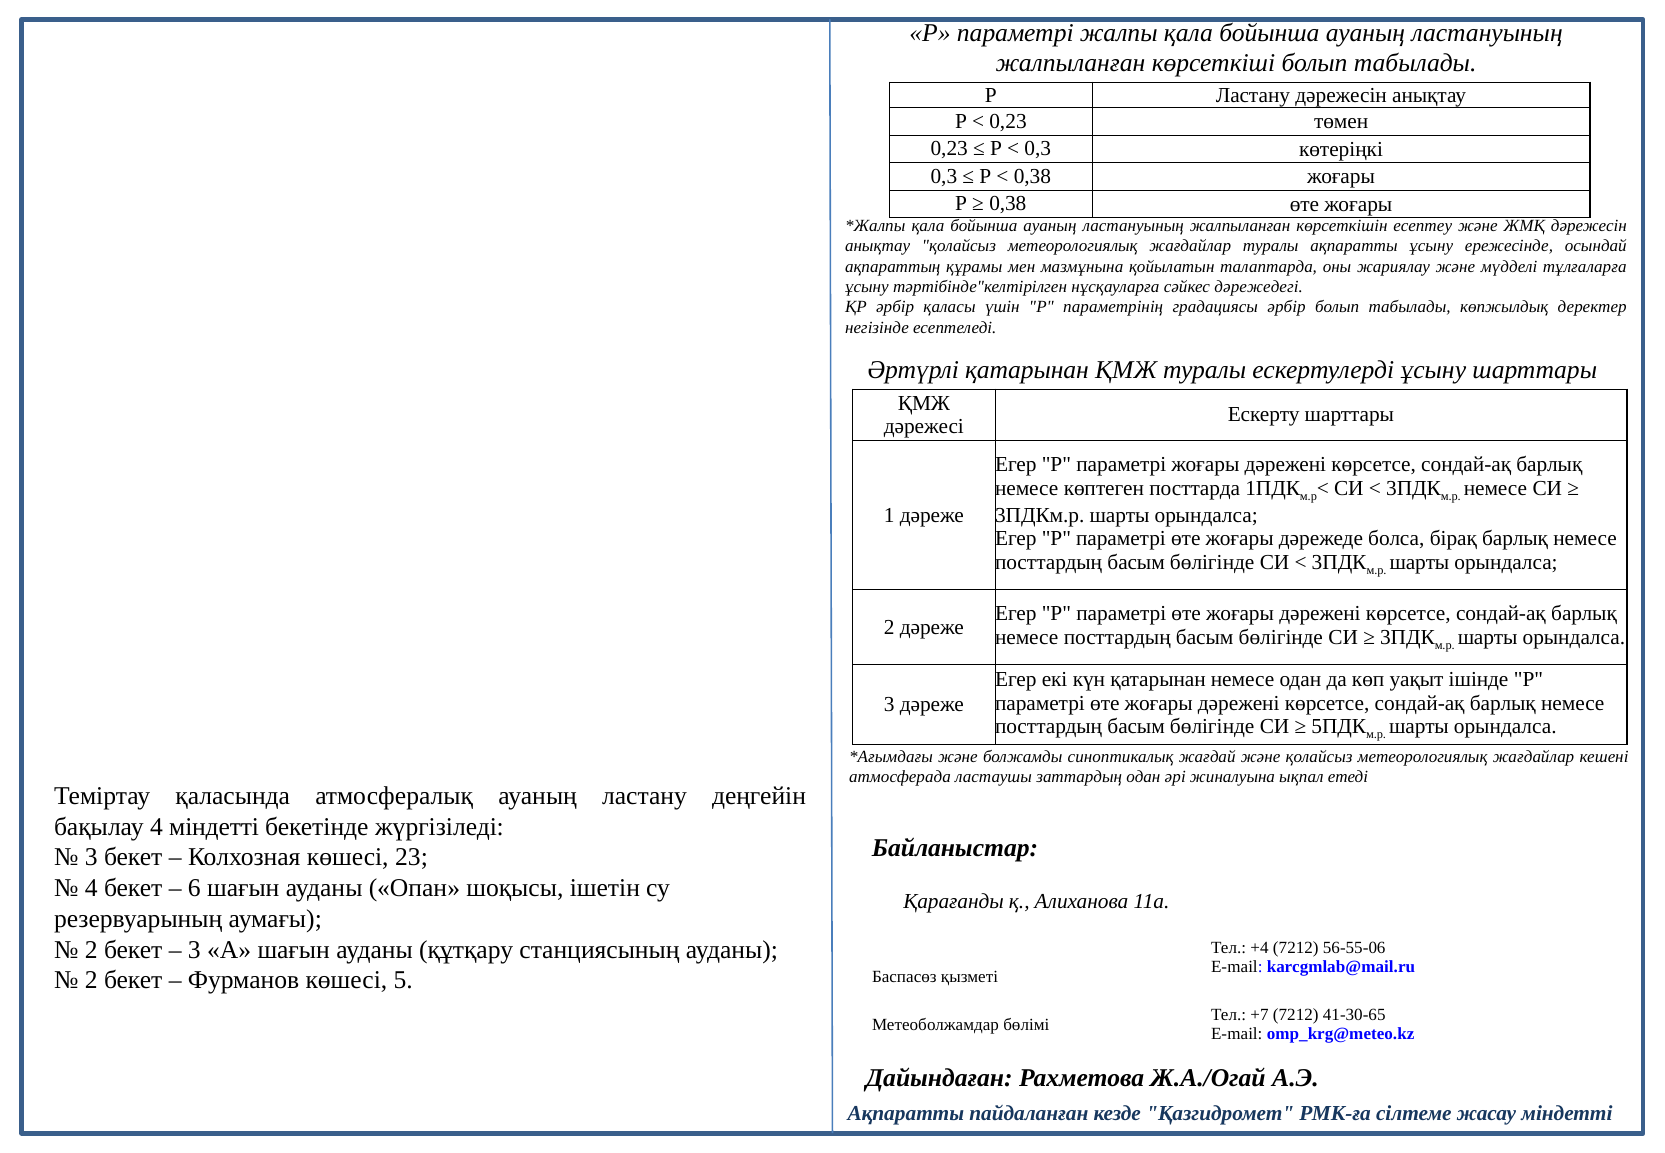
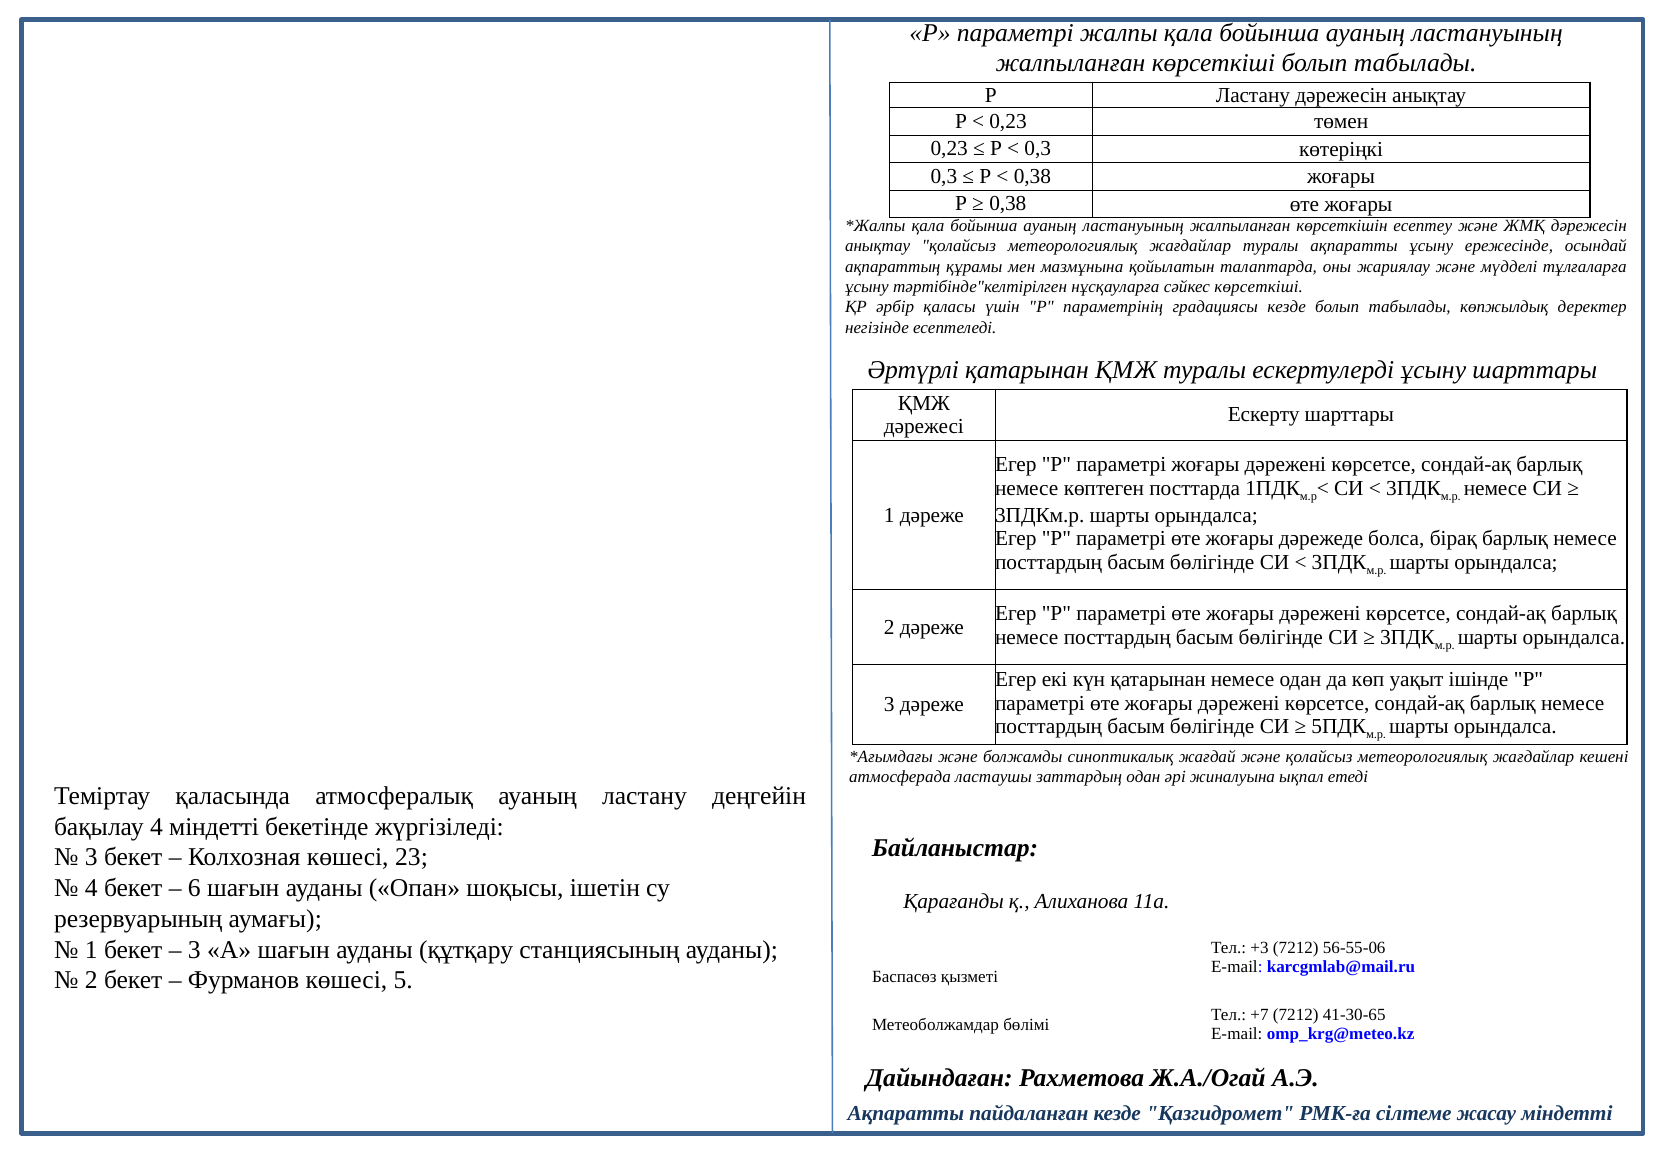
сәйкес дәрежедегі: дәрежедегі -> көрсеткіші (1259, 287)
градациясы әрбір: әрбір -> кезде (1287, 307)
2: 2 -> 1 (91, 949)
+4: +4 -> +3 (1259, 948)
